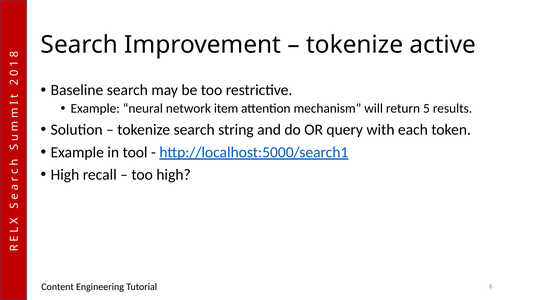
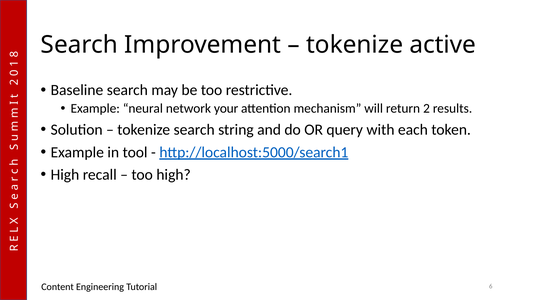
item: item -> your (226, 108)
return 5: 5 -> 2 (426, 108)
